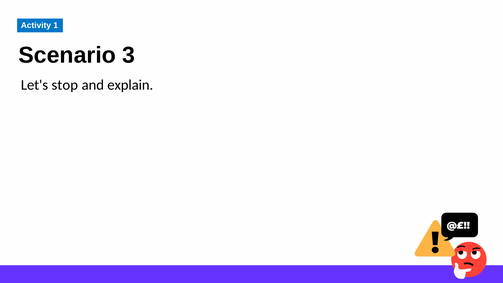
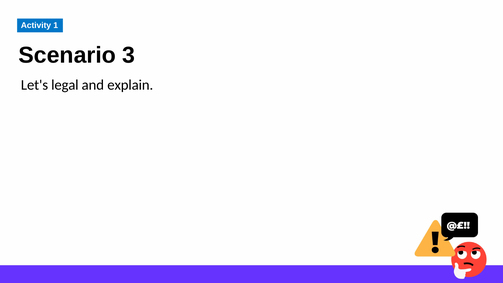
stop: stop -> legal (65, 85)
